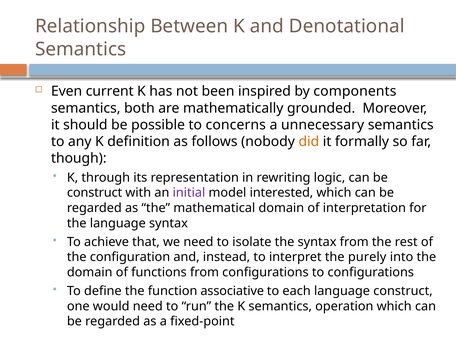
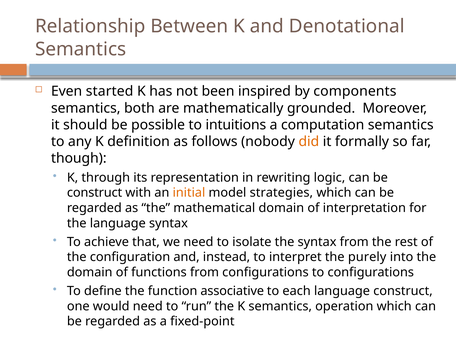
current: current -> started (110, 91)
concerns: concerns -> intuitions (236, 125)
unnecessary: unnecessary -> computation (323, 125)
initial colour: purple -> orange (189, 193)
interested: interested -> strategies (281, 193)
